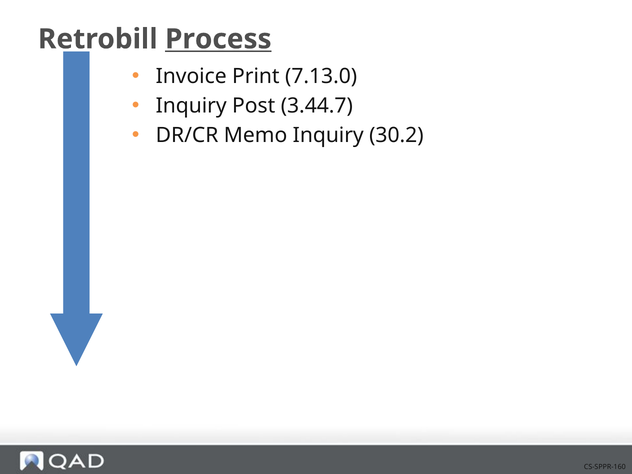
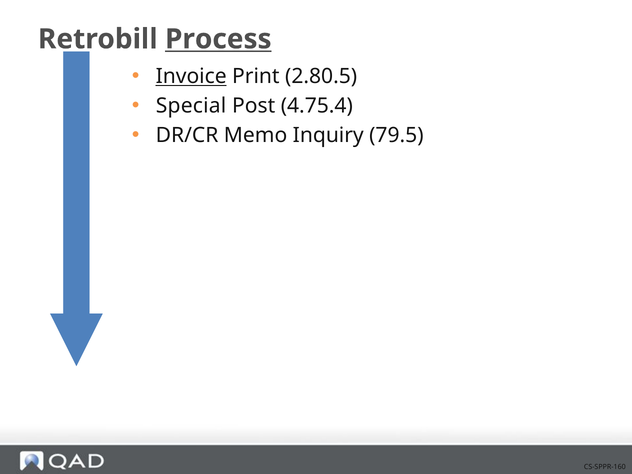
Invoice underline: none -> present (191, 77)
7.13.0: 7.13.0 -> 2.80.5 (321, 77)
Inquiry: Inquiry -> Special (191, 106)
3.44.7: 3.44.7 -> 4.75.4 (317, 106)
30.2: 30.2 -> 79.5 (396, 135)
